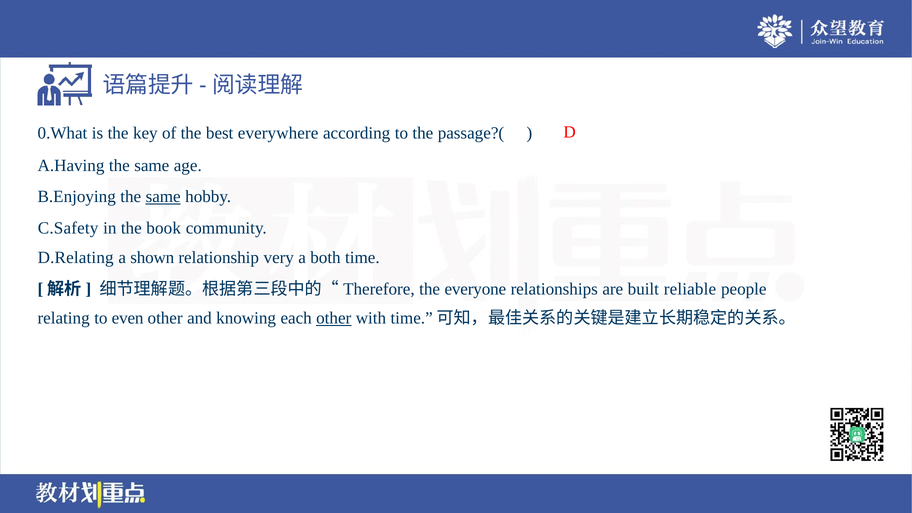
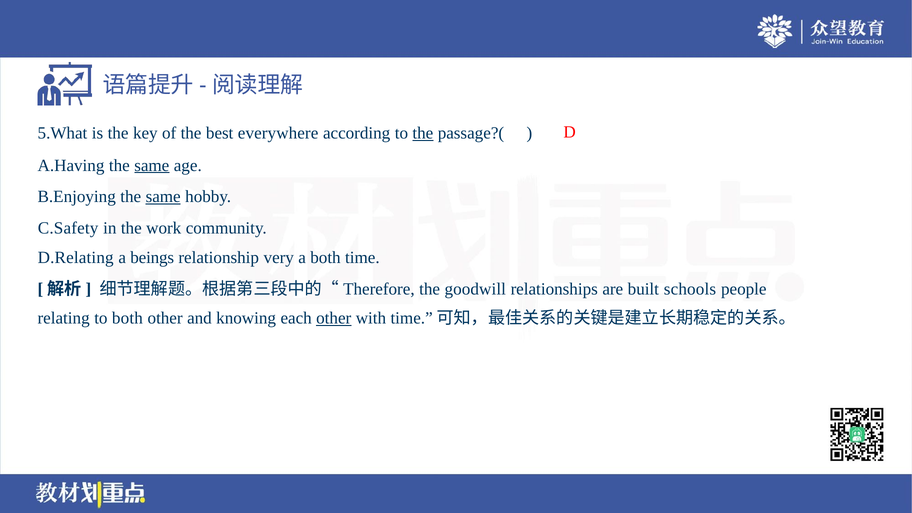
0.What: 0.What -> 5.What (62, 133)
the underline: none -> present (423, 133)
same underline: none -> present (152, 165)
book: book -> work (164, 228)
shown: shown -> beings (152, 258)
everyone: everyone -> goodwill (475, 289)
reliable: reliable -> schools (690, 289)
to even: even -> both (127, 318)
